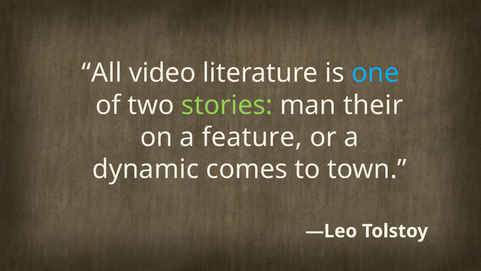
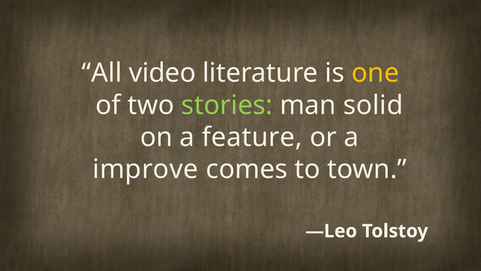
one colour: light blue -> yellow (375, 73)
their: their -> solid (373, 105)
dynamic: dynamic -> improve (145, 169)
